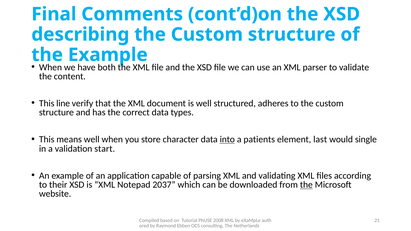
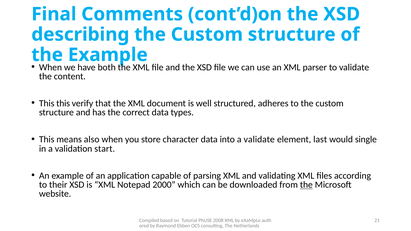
This line: line -> this (63, 103)
means well: well -> also (92, 140)
into underline: present -> none (227, 140)
a patients: patients -> validate (259, 140)
2037: 2037 -> 2000 (164, 185)
